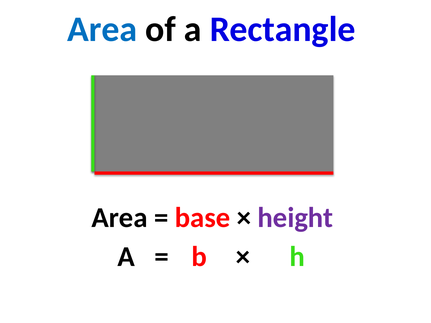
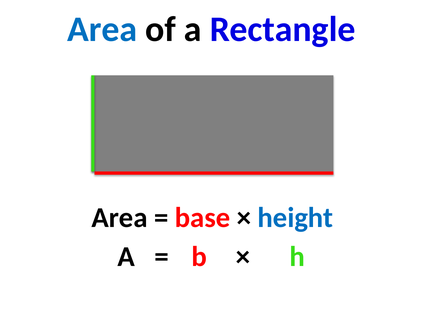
height colour: purple -> blue (295, 218)
